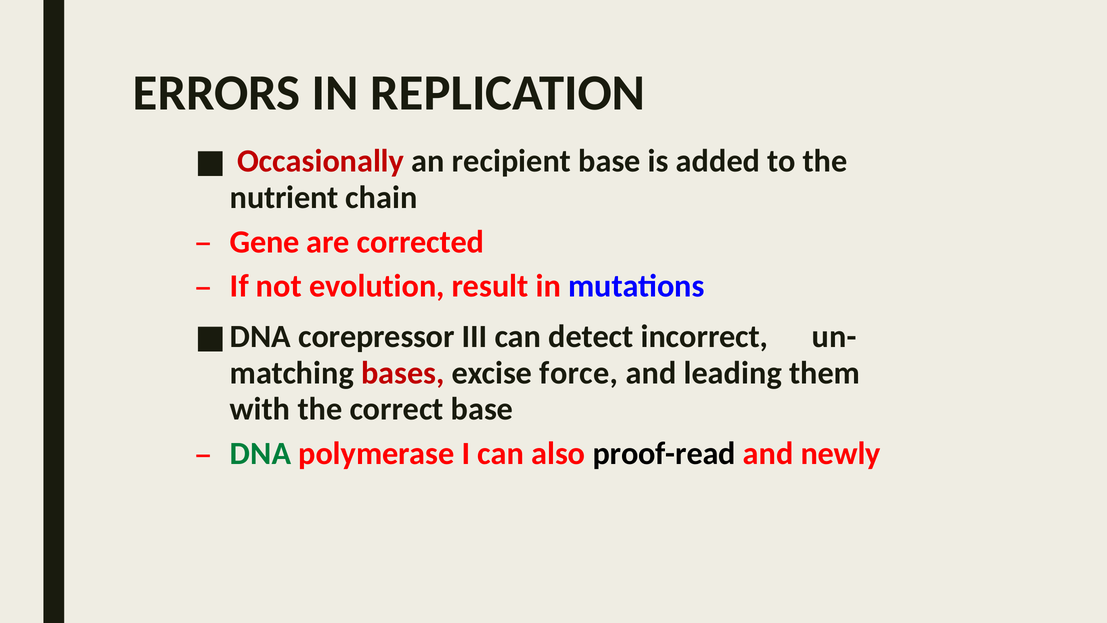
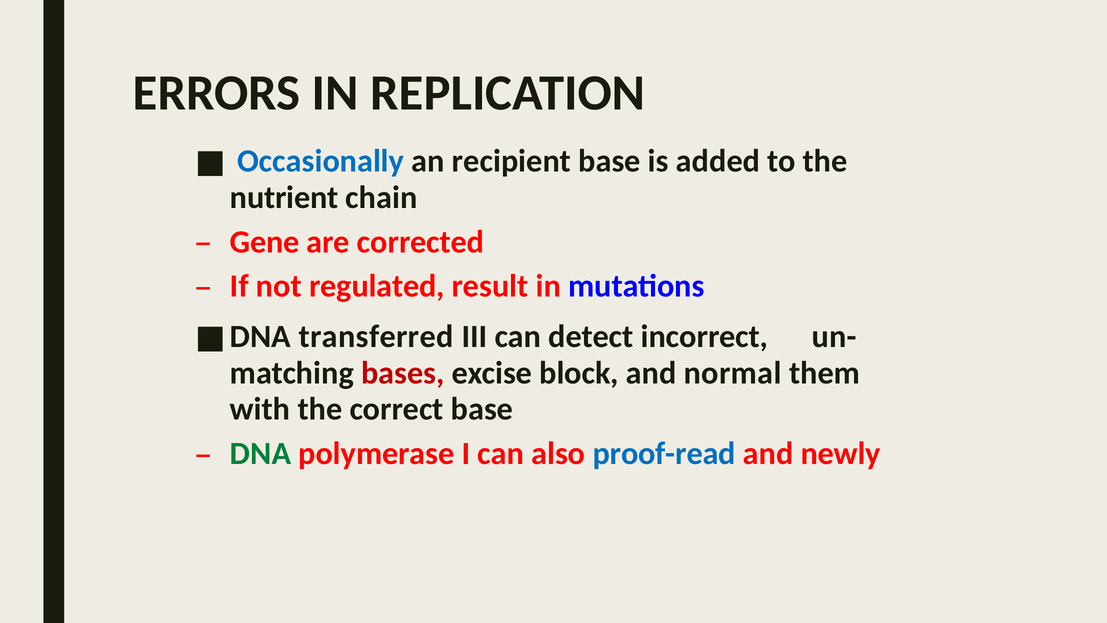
Occasionally colour: red -> blue (321, 161)
evolution: evolution -> regulated (377, 286)
corepressor: corepressor -> transferred (376, 336)
force: force -> block (579, 373)
leading: leading -> normal (733, 373)
proof-read colour: black -> blue (664, 453)
